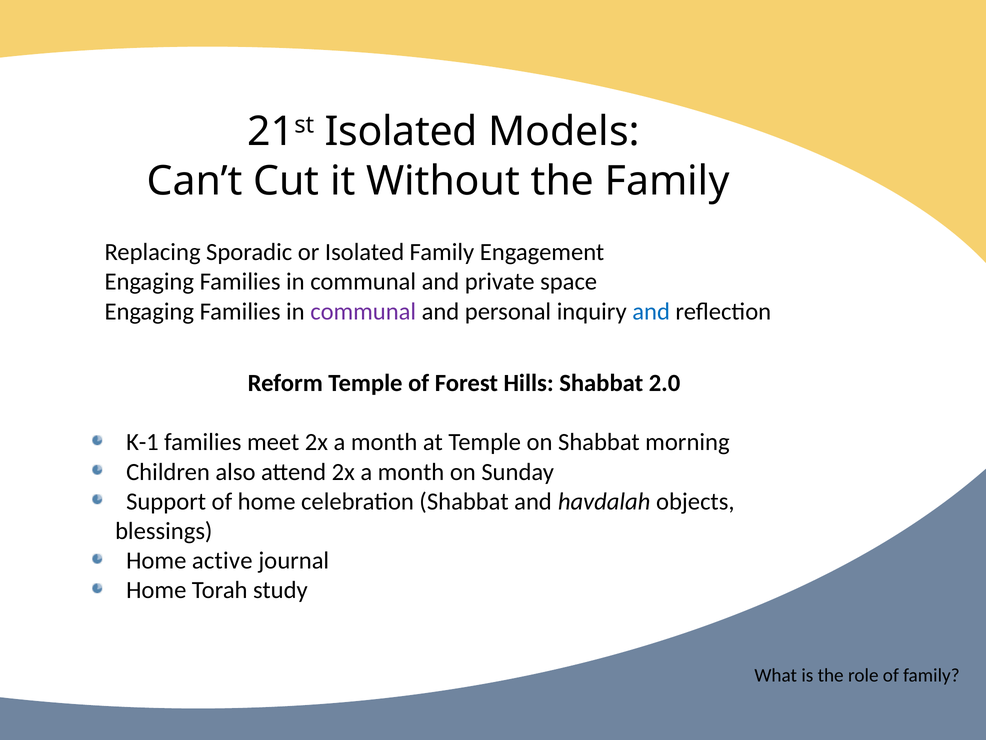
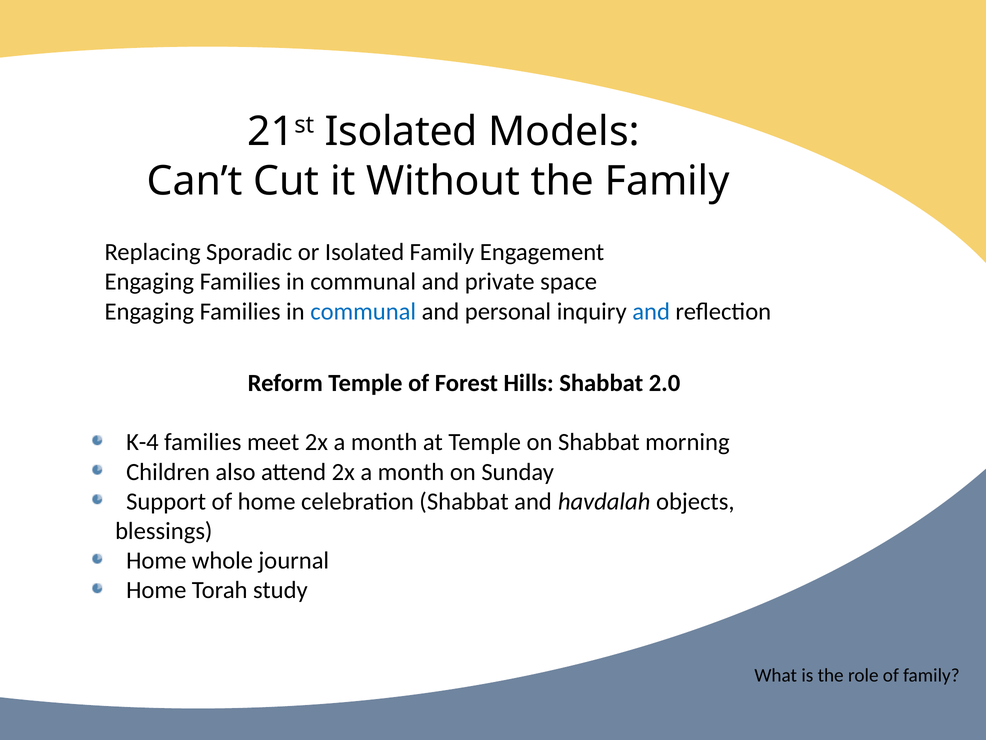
communal colour: purple -> blue (363, 311)
K-1: K-1 -> K-4 (142, 442)
active: active -> whole (222, 560)
